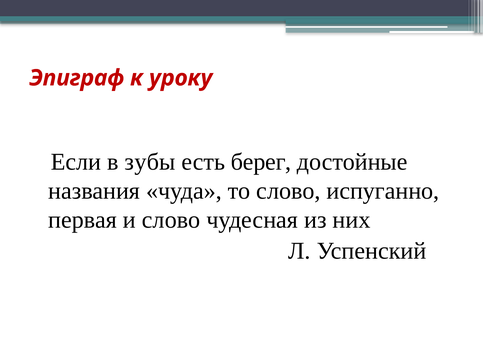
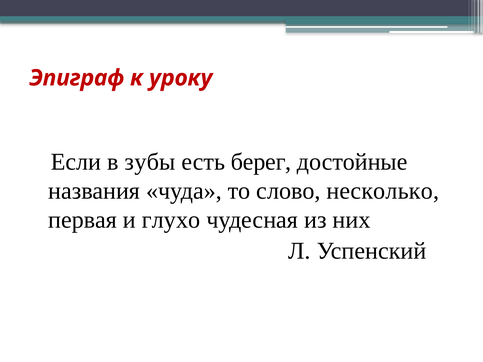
испуганно: испуганно -> несколько (383, 191)
и слово: слово -> глухо (171, 220)
